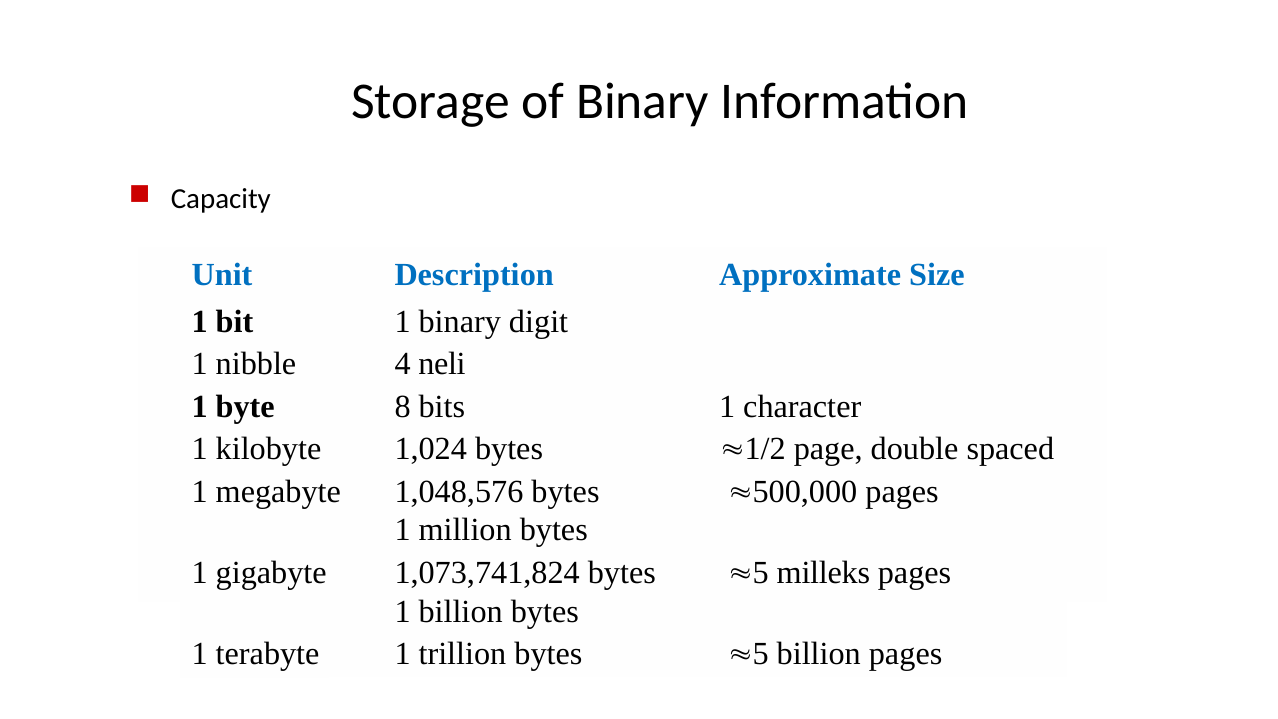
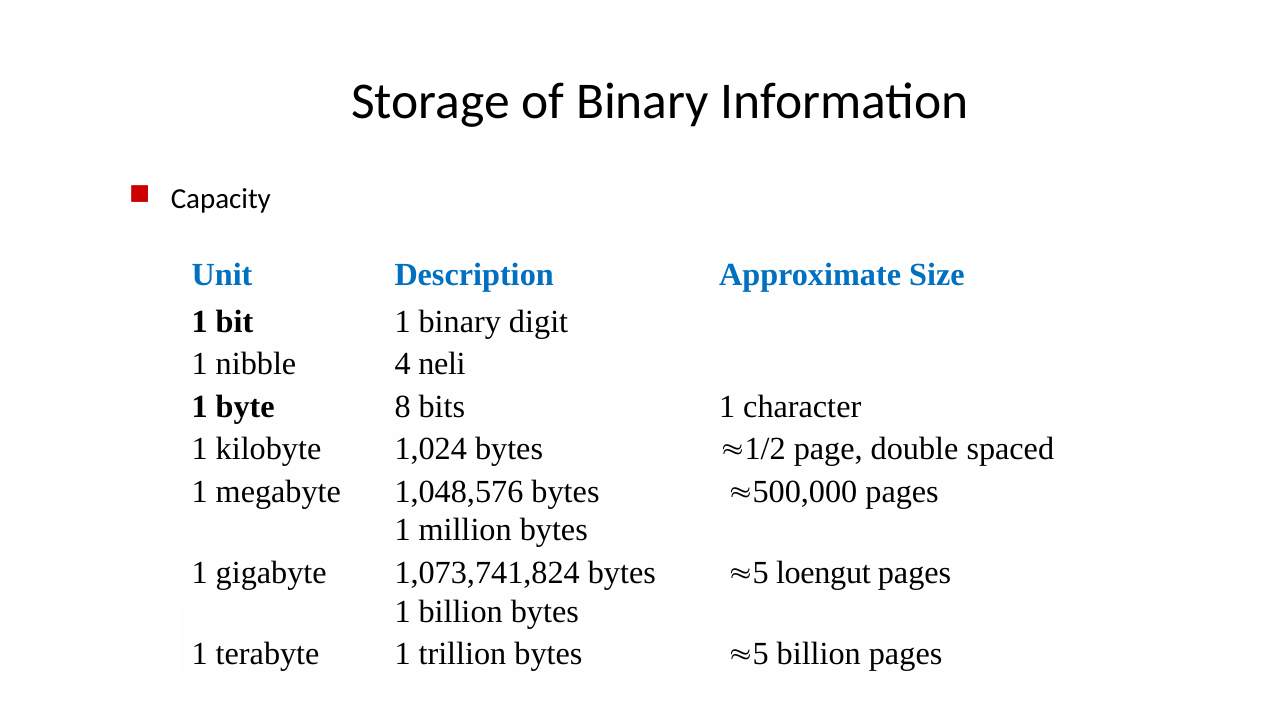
milleks: milleks -> loengut (823, 573)
